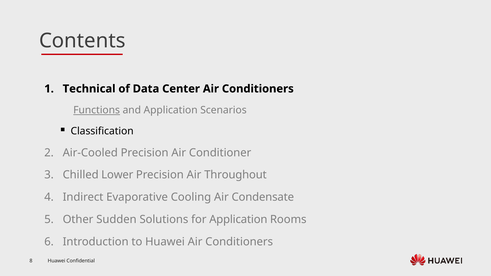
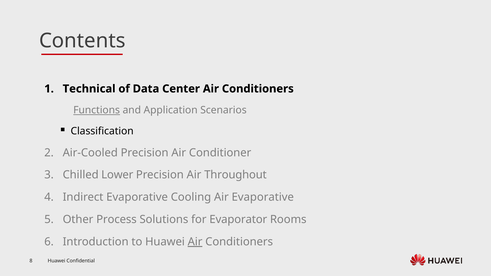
Air Condensate: Condensate -> Evaporative (263, 197)
Sudden: Sudden -> Process (116, 220)
for Application: Application -> Evaporator (238, 220)
Air underline: none -> present (195, 242)
